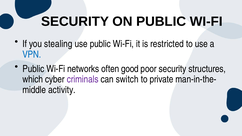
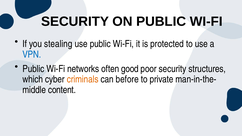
restricted: restricted -> protected (167, 44)
criminals colour: purple -> orange (83, 79)
switch: switch -> before (127, 79)
activity: activity -> content (62, 90)
